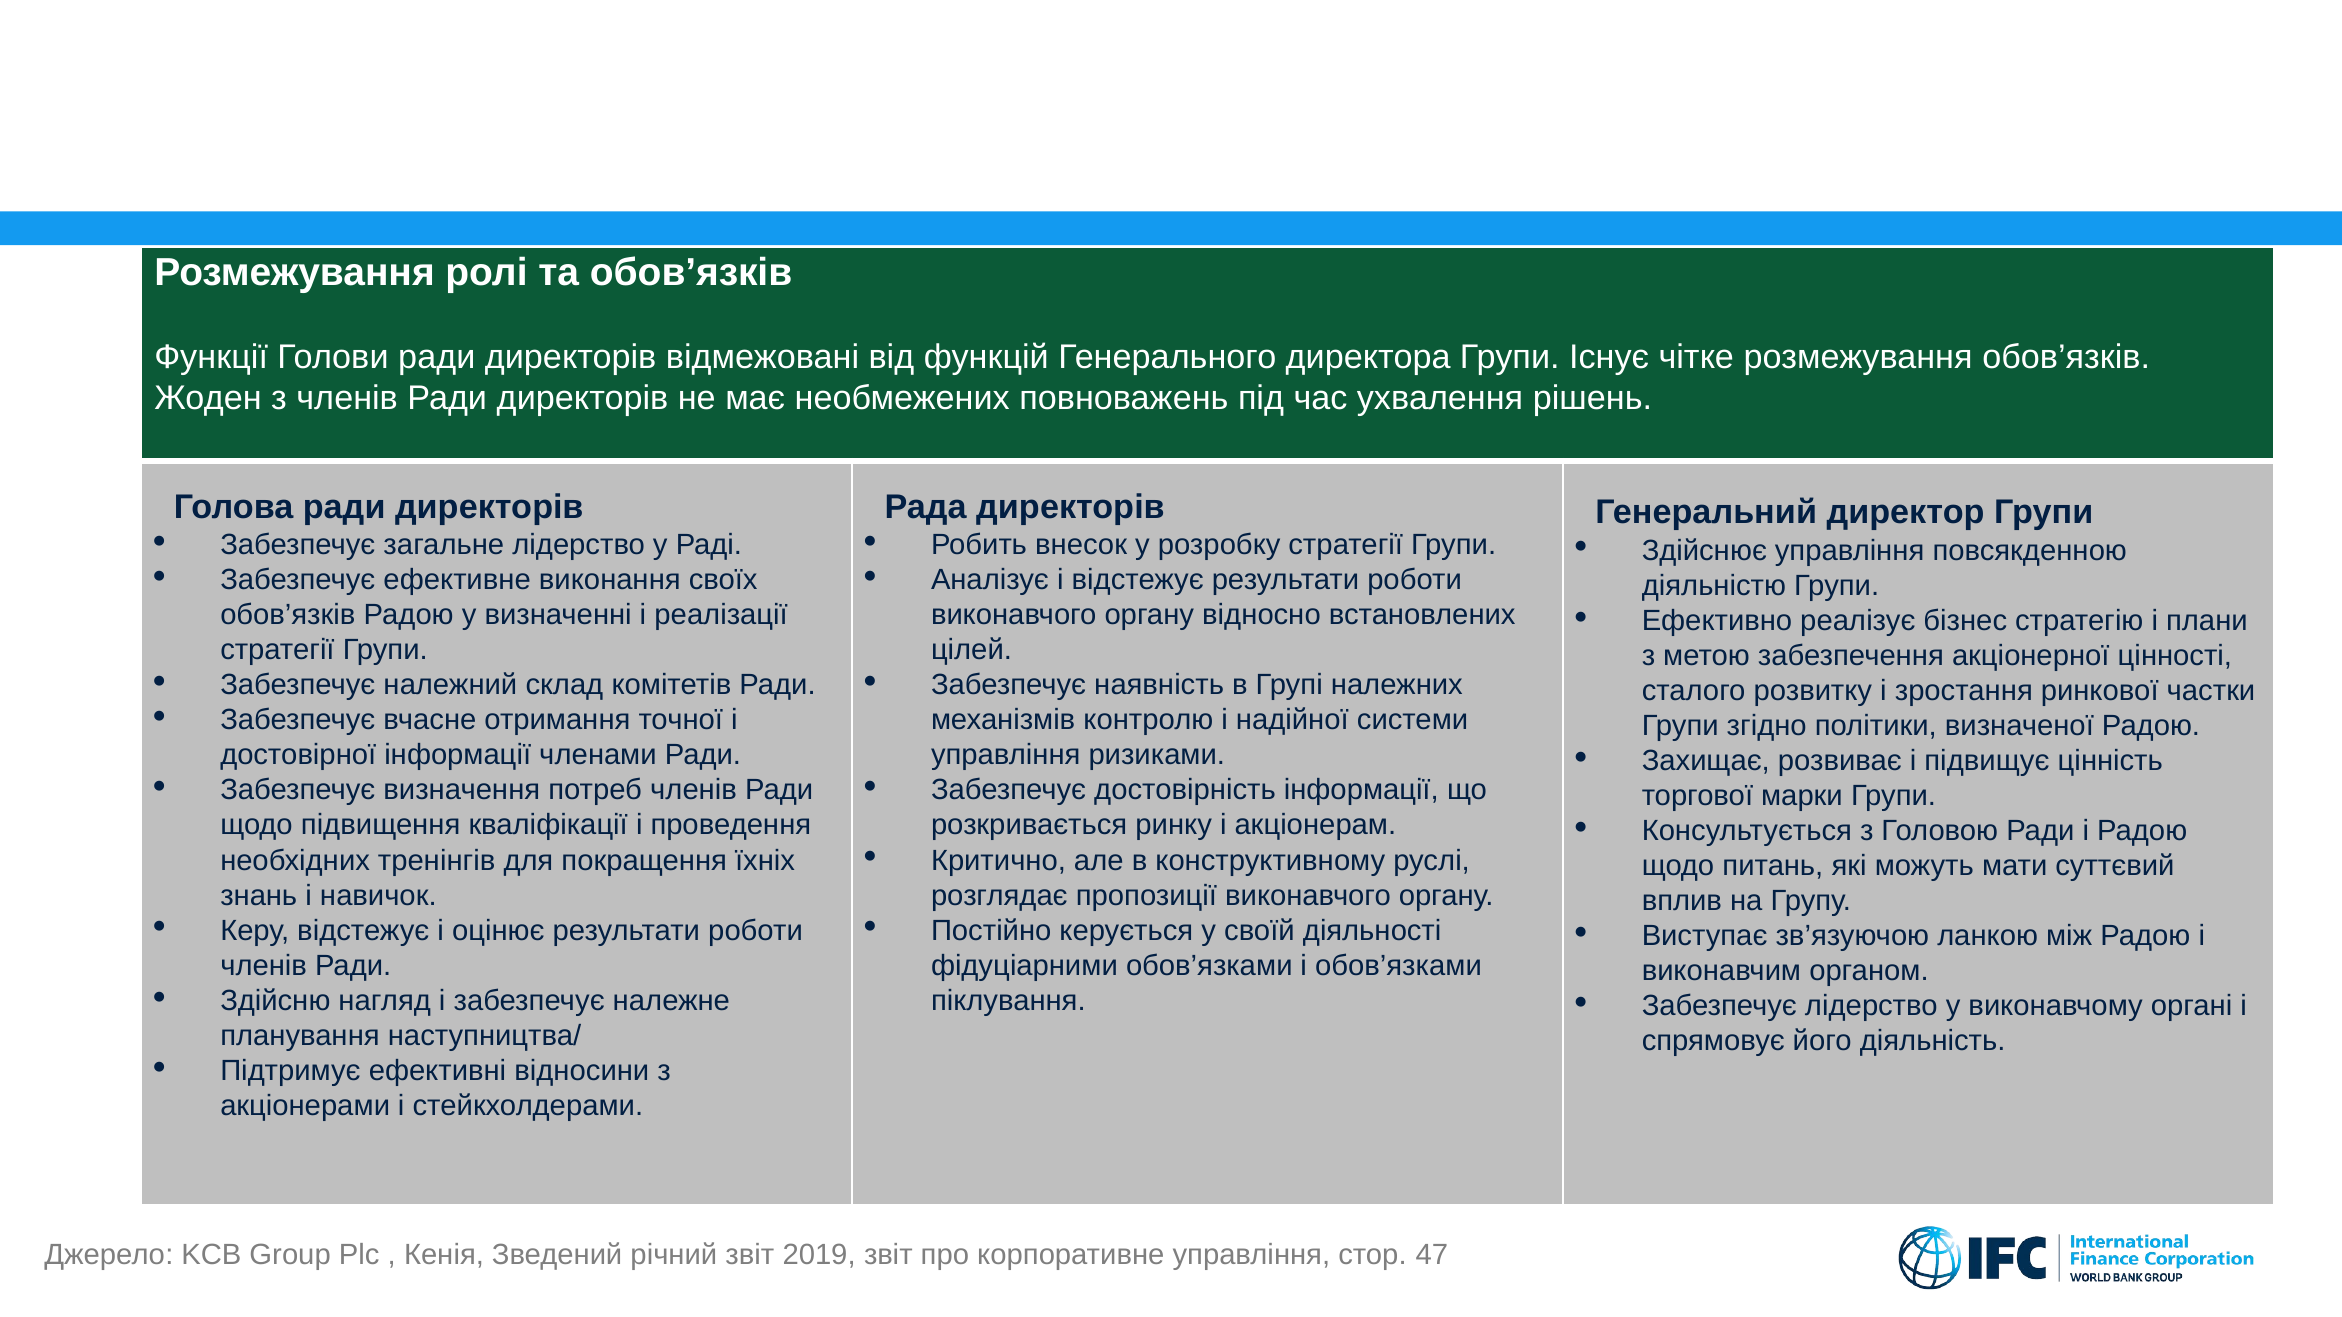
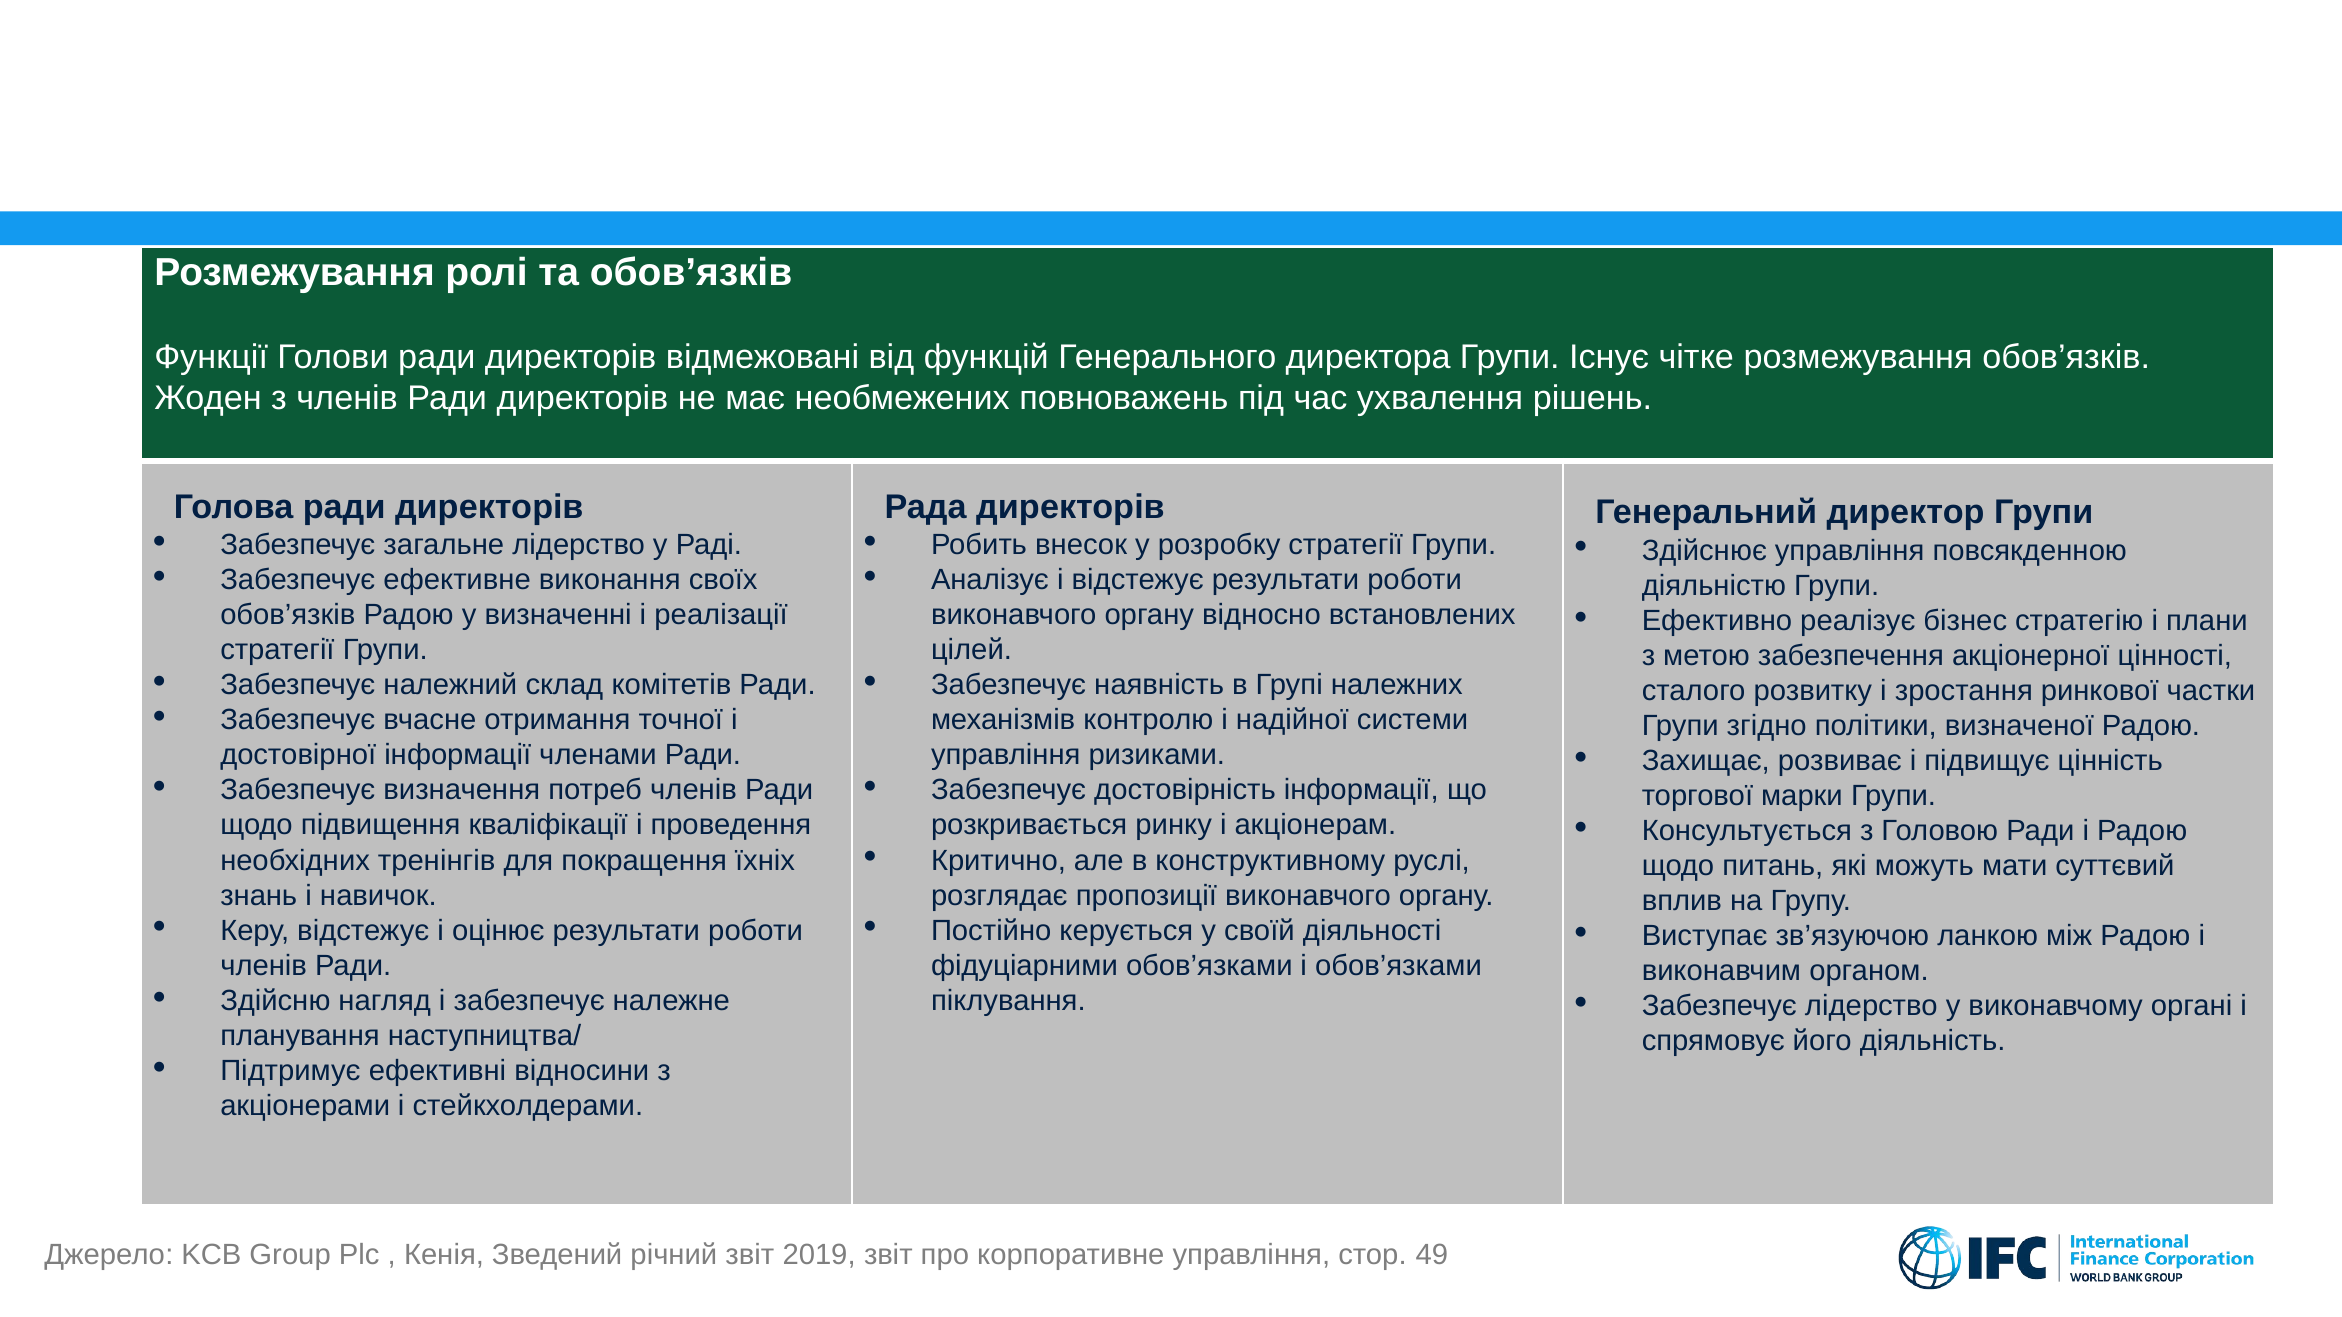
47: 47 -> 49 (1432, 1255)
